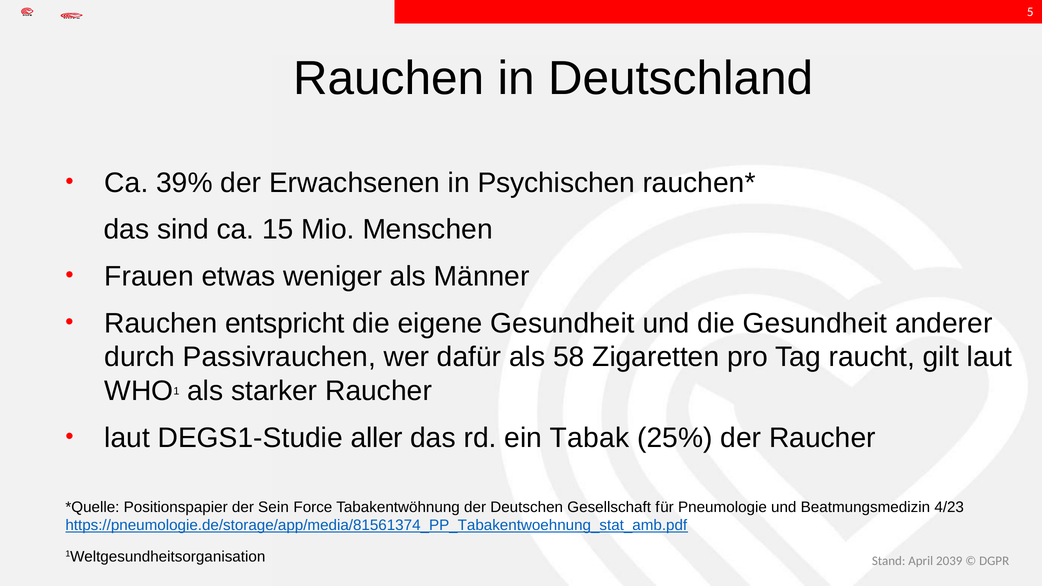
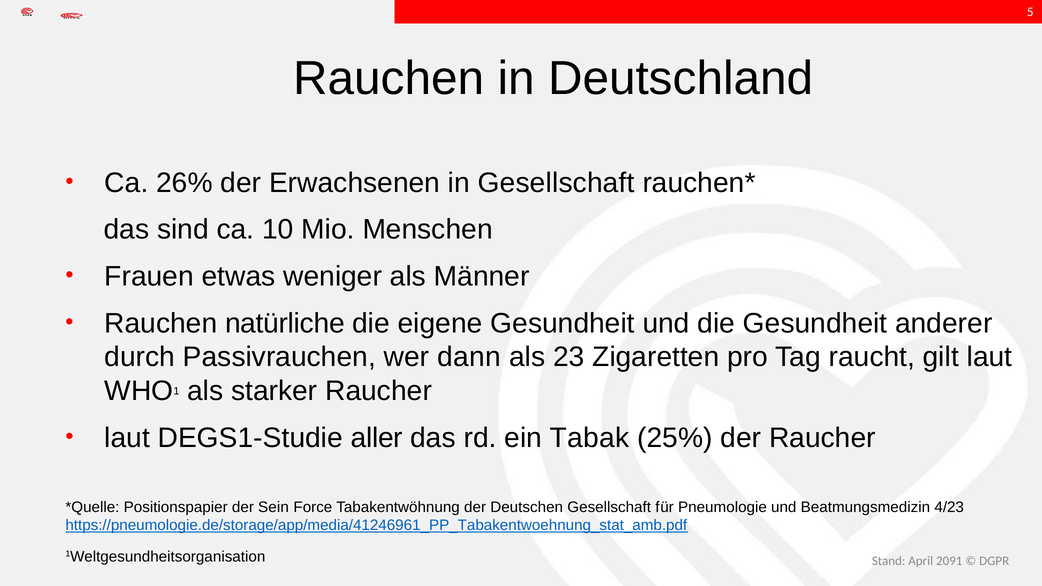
39%: 39% -> 26% (184, 183)
in Psychischen: Psychischen -> Gesellschaft (556, 183)
15: 15 -> 10 (278, 230)
entspricht: entspricht -> natürliche (285, 323)
dafür: dafür -> dann (469, 357)
58: 58 -> 23 (569, 357)
https://pneumologie.de/storage/app/media/81561374_PP_Tabakentwoehnung_stat_amb.pdf: https://pneumologie.de/storage/app/media/81561374_PP_Tabakentwoehnung_stat_amb.pdf -> https://pneumologie.de/storage/app/media/41246961_PP_Tabakentwoehnung_stat_amb.pdf (376, 525)
2039: 2039 -> 2091 (949, 561)
